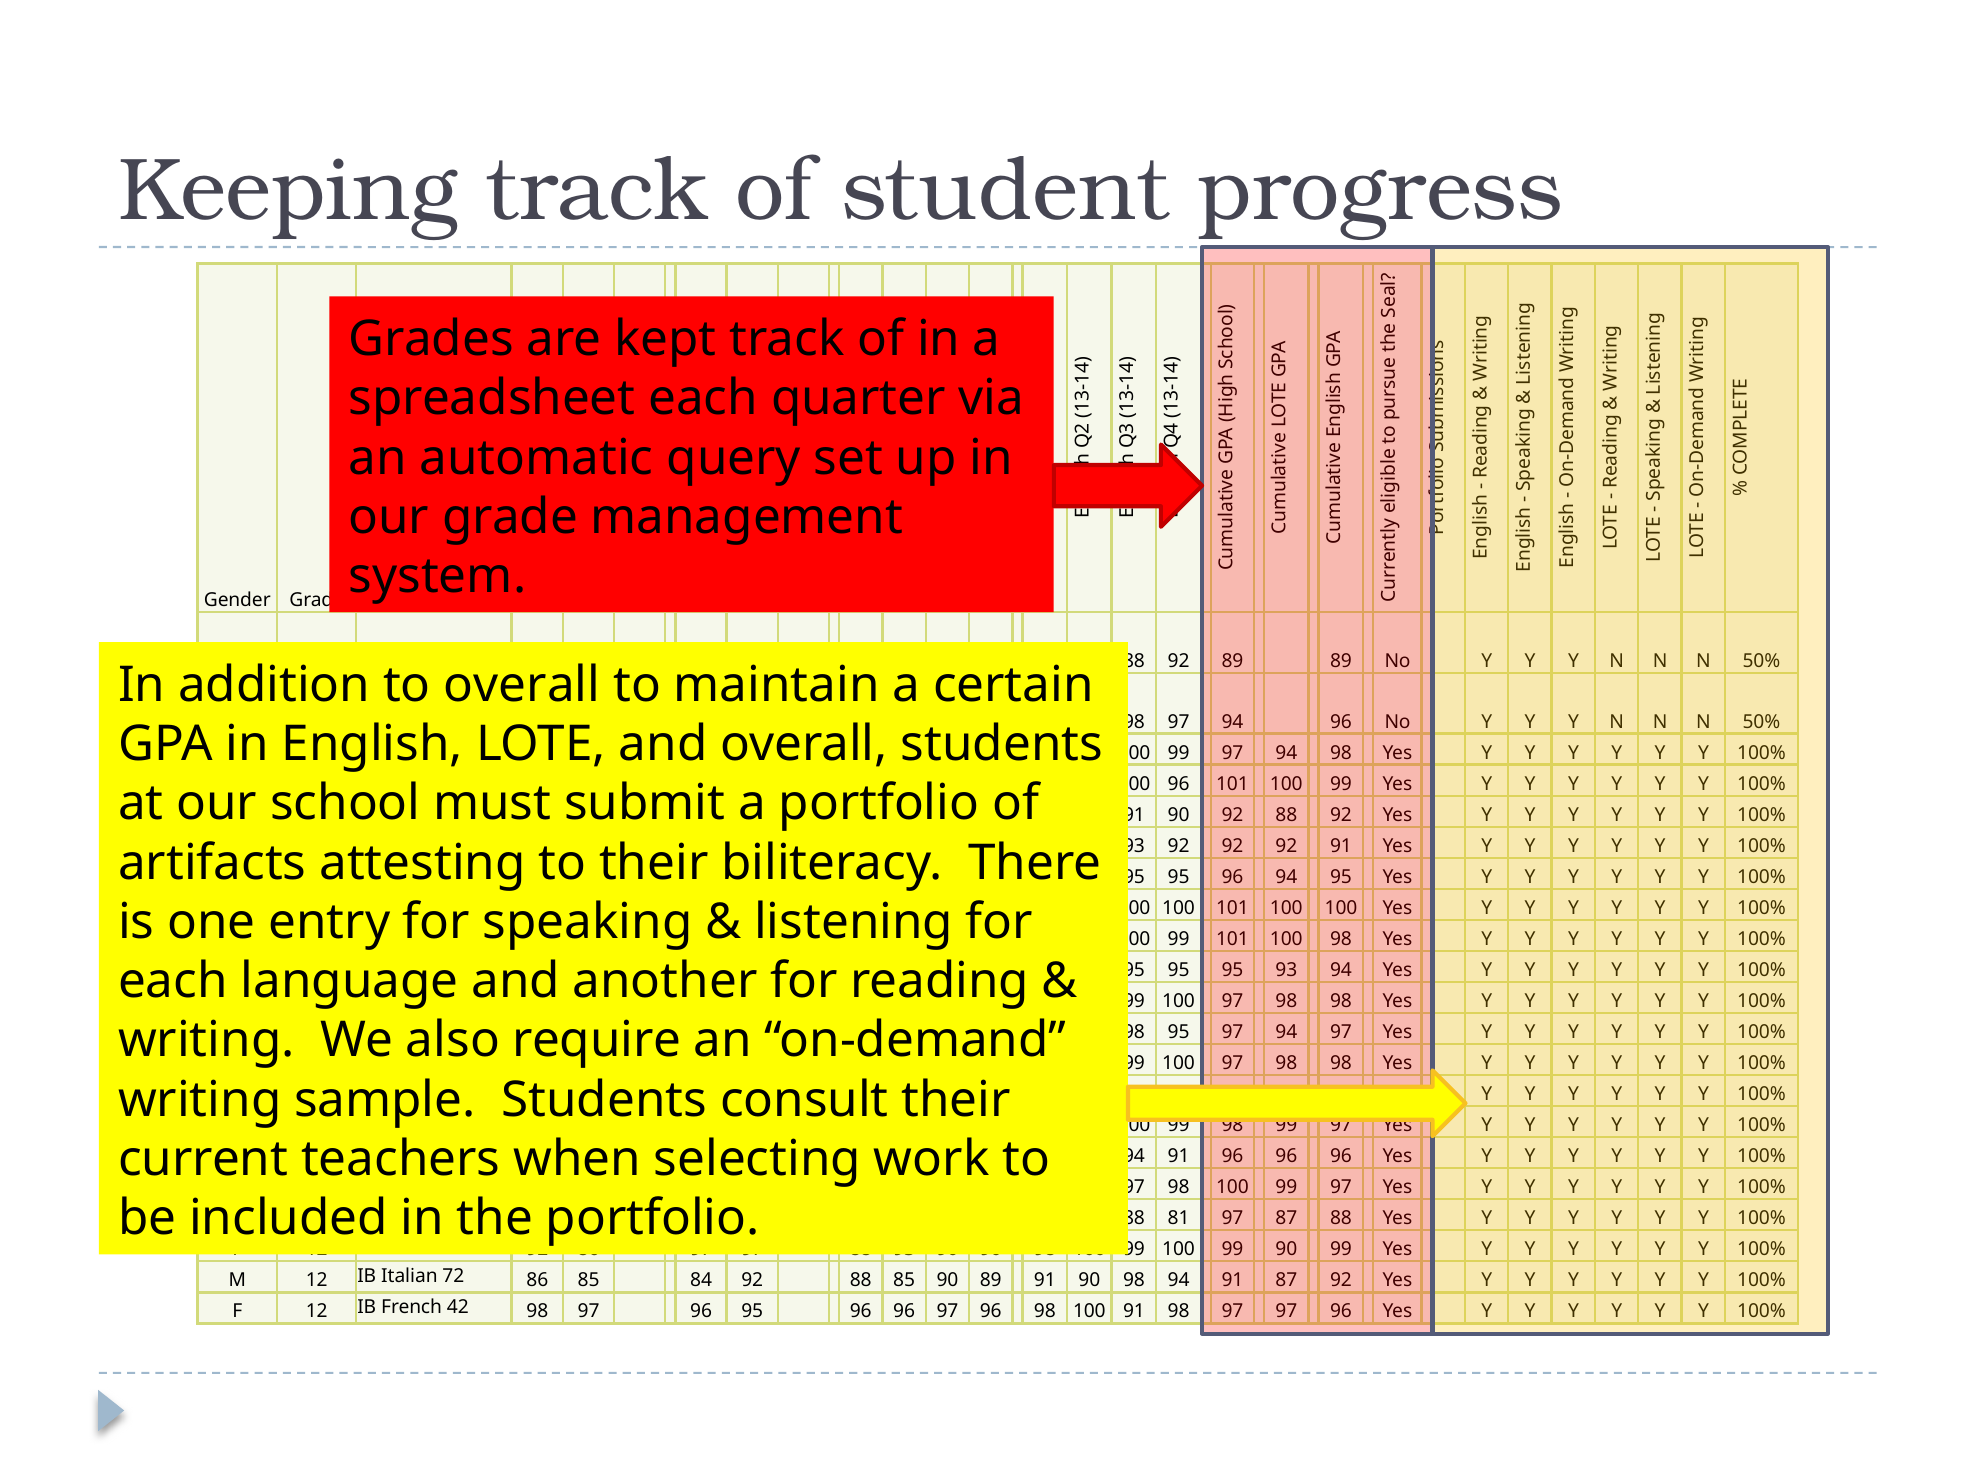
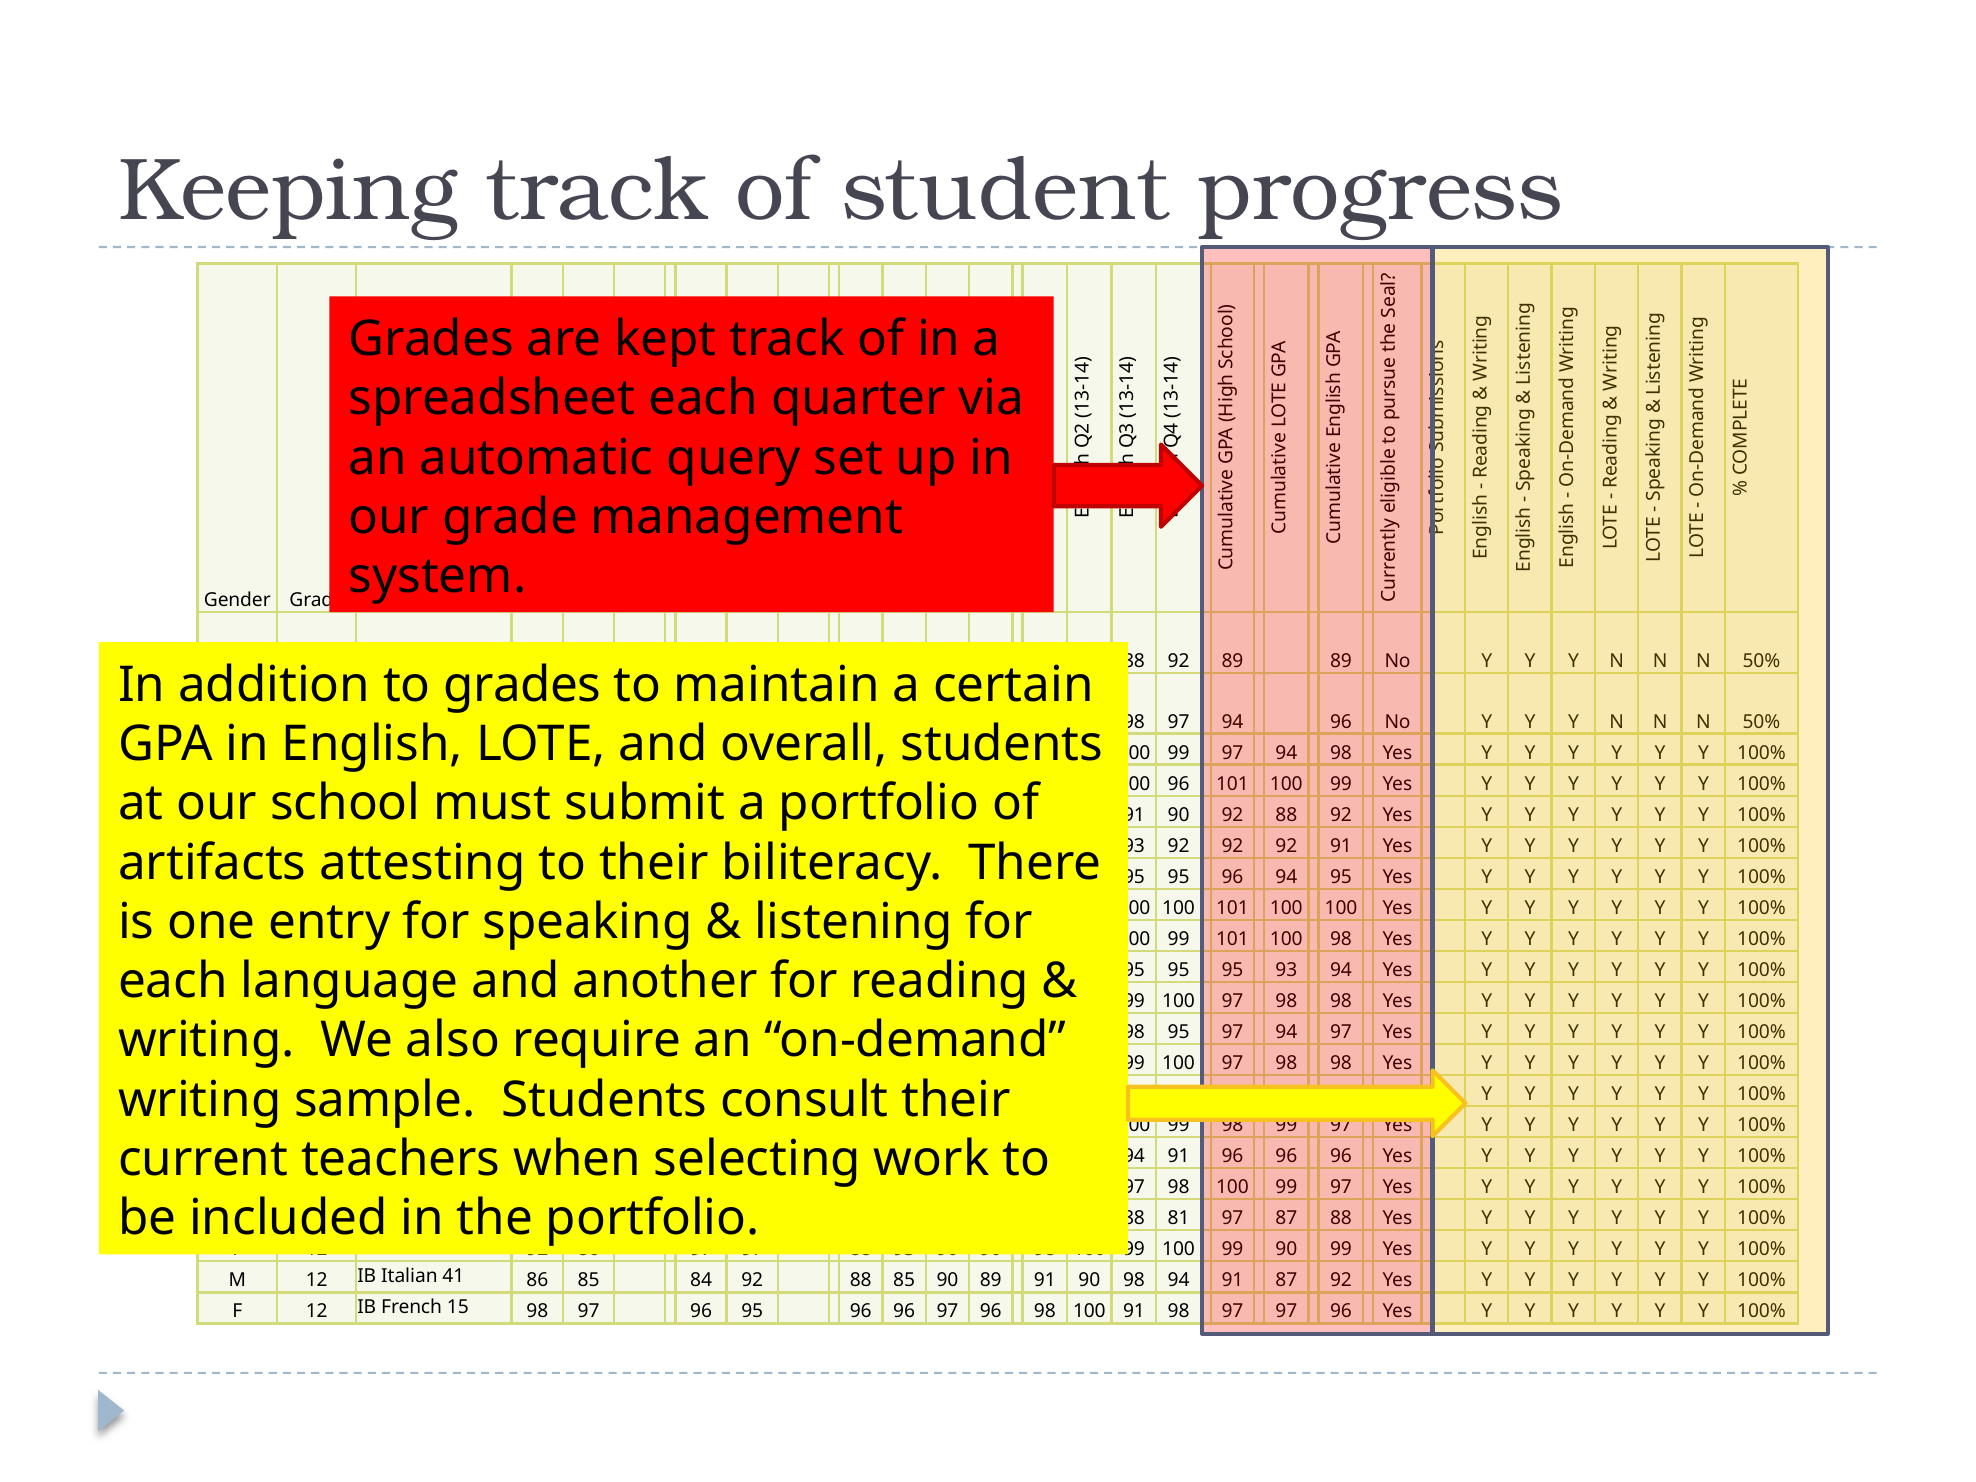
to overall: overall -> grades (522, 685)
72: 72 -> 41 (453, 1277)
42: 42 -> 15 (458, 1308)
